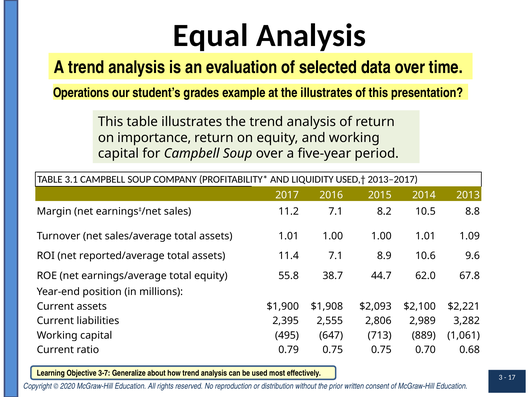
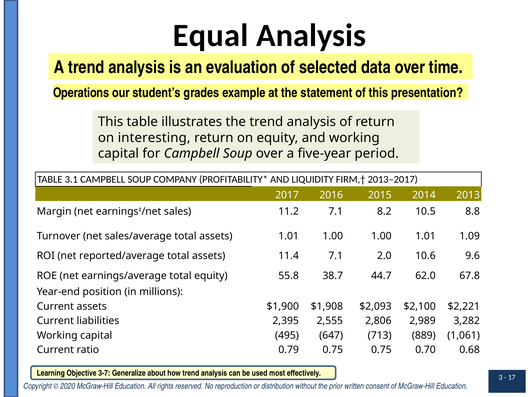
the illustrates: illustrates -> statement (327, 93)
importance: importance -> interesting (154, 138)
USED,†: USED,† -> FIRM,† (351, 180)
8.9: 8.9 -> 2.0 (384, 256)
